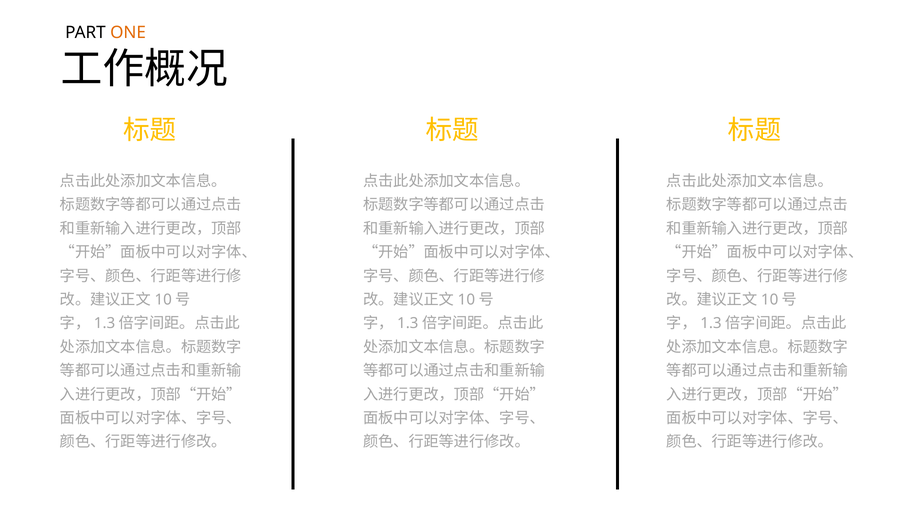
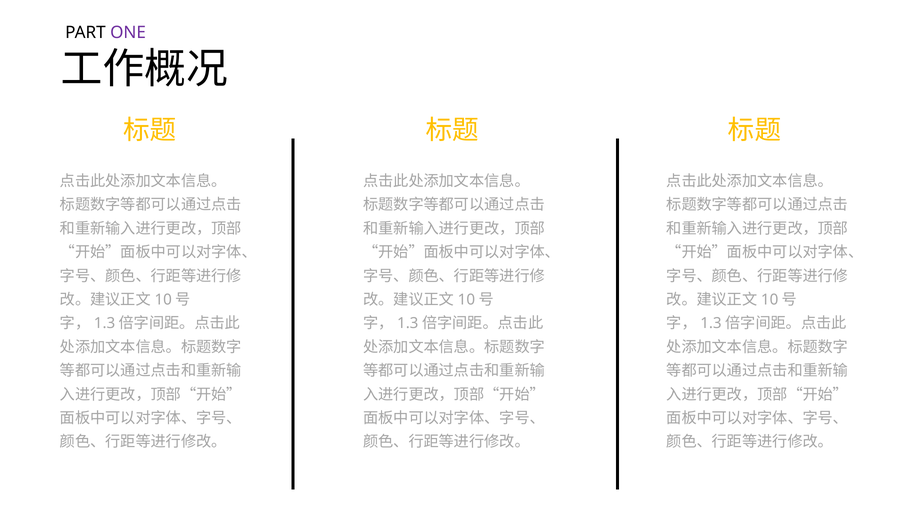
ONE colour: orange -> purple (128, 32)
